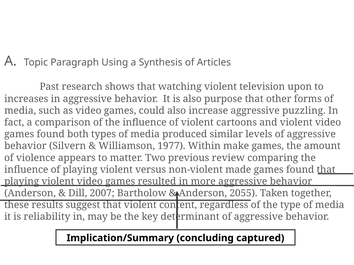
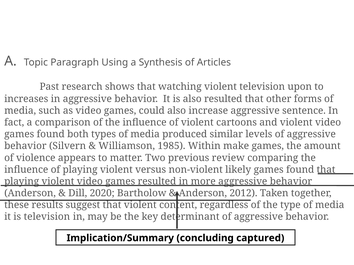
also purpose: purpose -> resulted (223, 99)
puzzling: puzzling -> sentence (304, 111)
1977: 1977 -> 1985 (171, 146)
made: made -> likely (238, 170)
2007: 2007 -> 2020 (102, 193)
2055: 2055 -> 2012 (243, 193)
is reliability: reliability -> television (47, 217)
